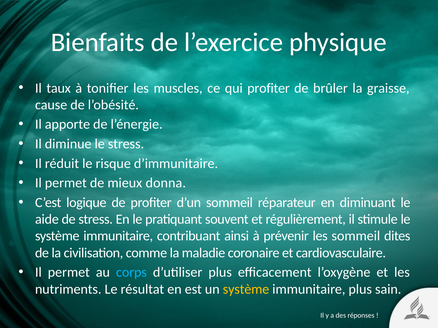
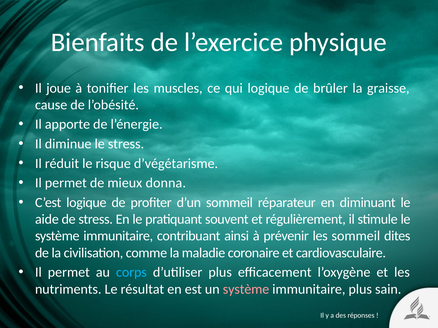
taux: taux -> joue (59, 88)
qui profiter: profiter -> logique (268, 88)
d’immunitaire: d’immunitaire -> d’végétarisme (176, 164)
système colour: yellow -> pink (246, 290)
